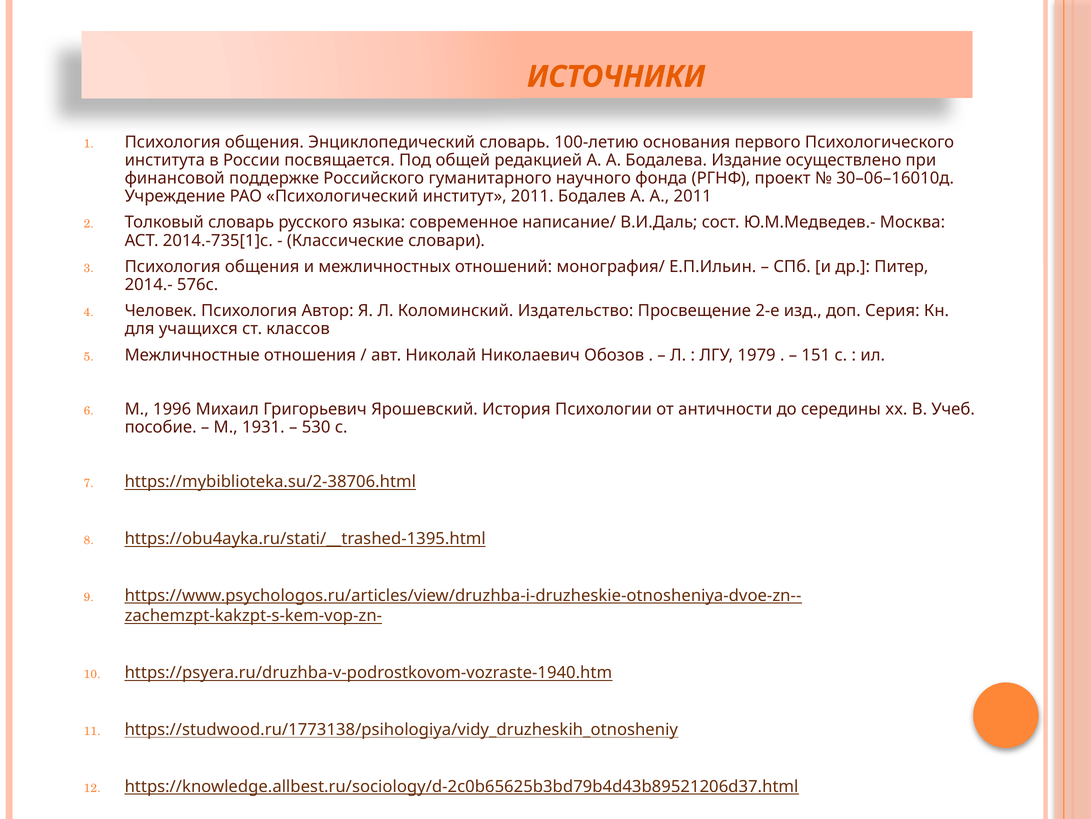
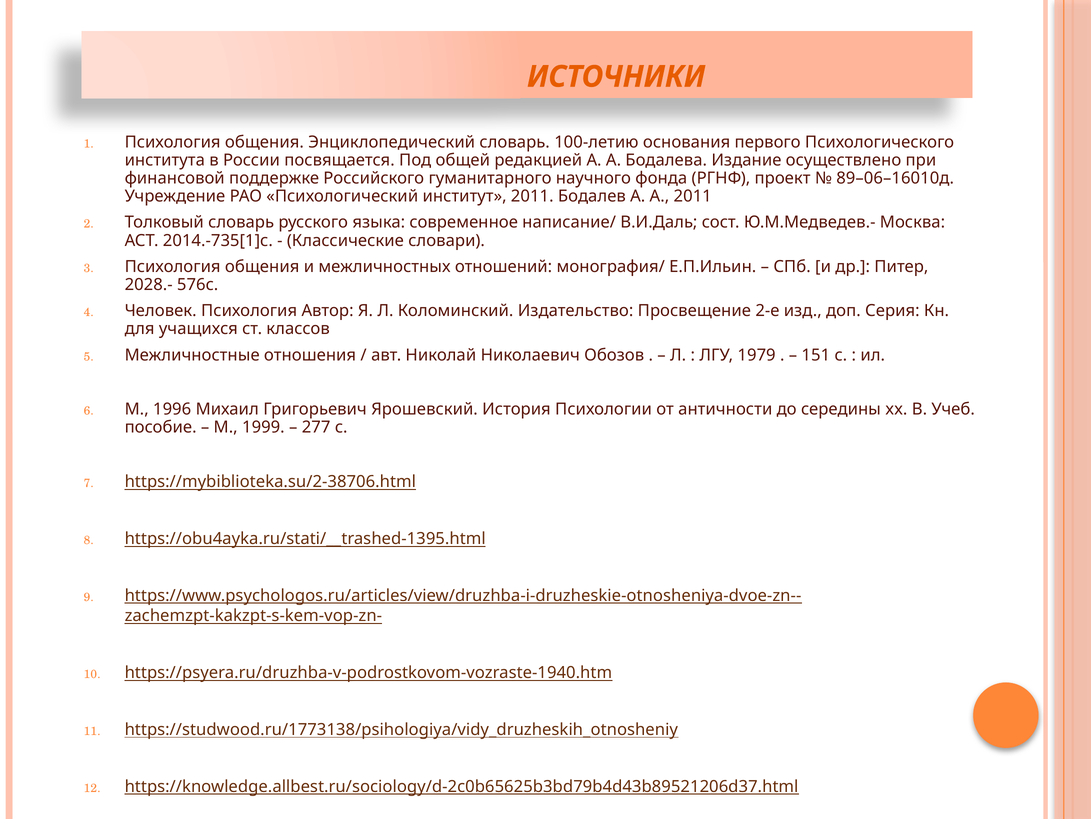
30–06–16010д: 30–06–16010д -> 89–06–16010д (895, 178)
2014.-: 2014.- -> 2028.- (149, 284)
1931: 1931 -> 1999 (263, 427)
530: 530 -> 277 (316, 427)
